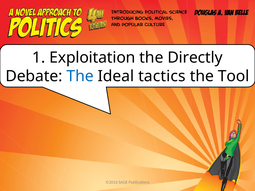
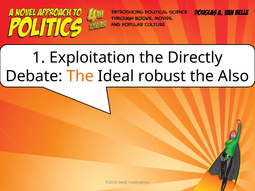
The colour: blue -> orange (80, 76)
tactics: tactics -> robust (162, 76)
Tool: Tool -> Also (234, 76)
